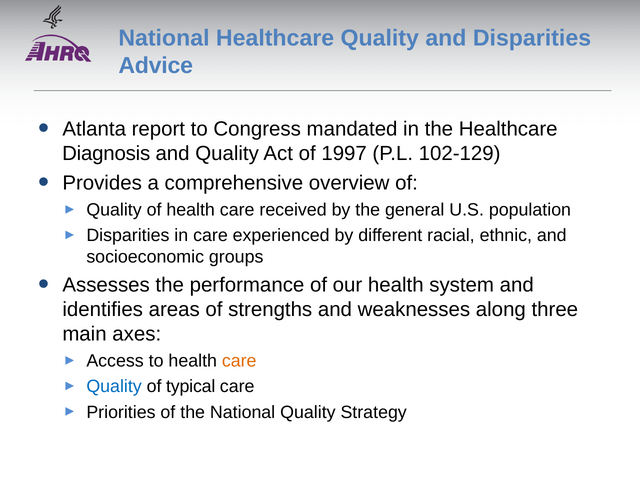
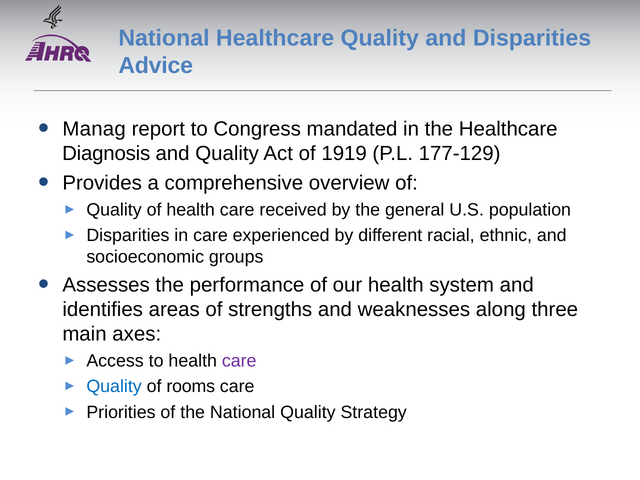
Atlanta: Atlanta -> Manag (94, 129)
1997: 1997 -> 1919 (344, 153)
102-129: 102-129 -> 177-129 (460, 153)
care colour: orange -> purple (239, 361)
typical: typical -> rooms (191, 387)
